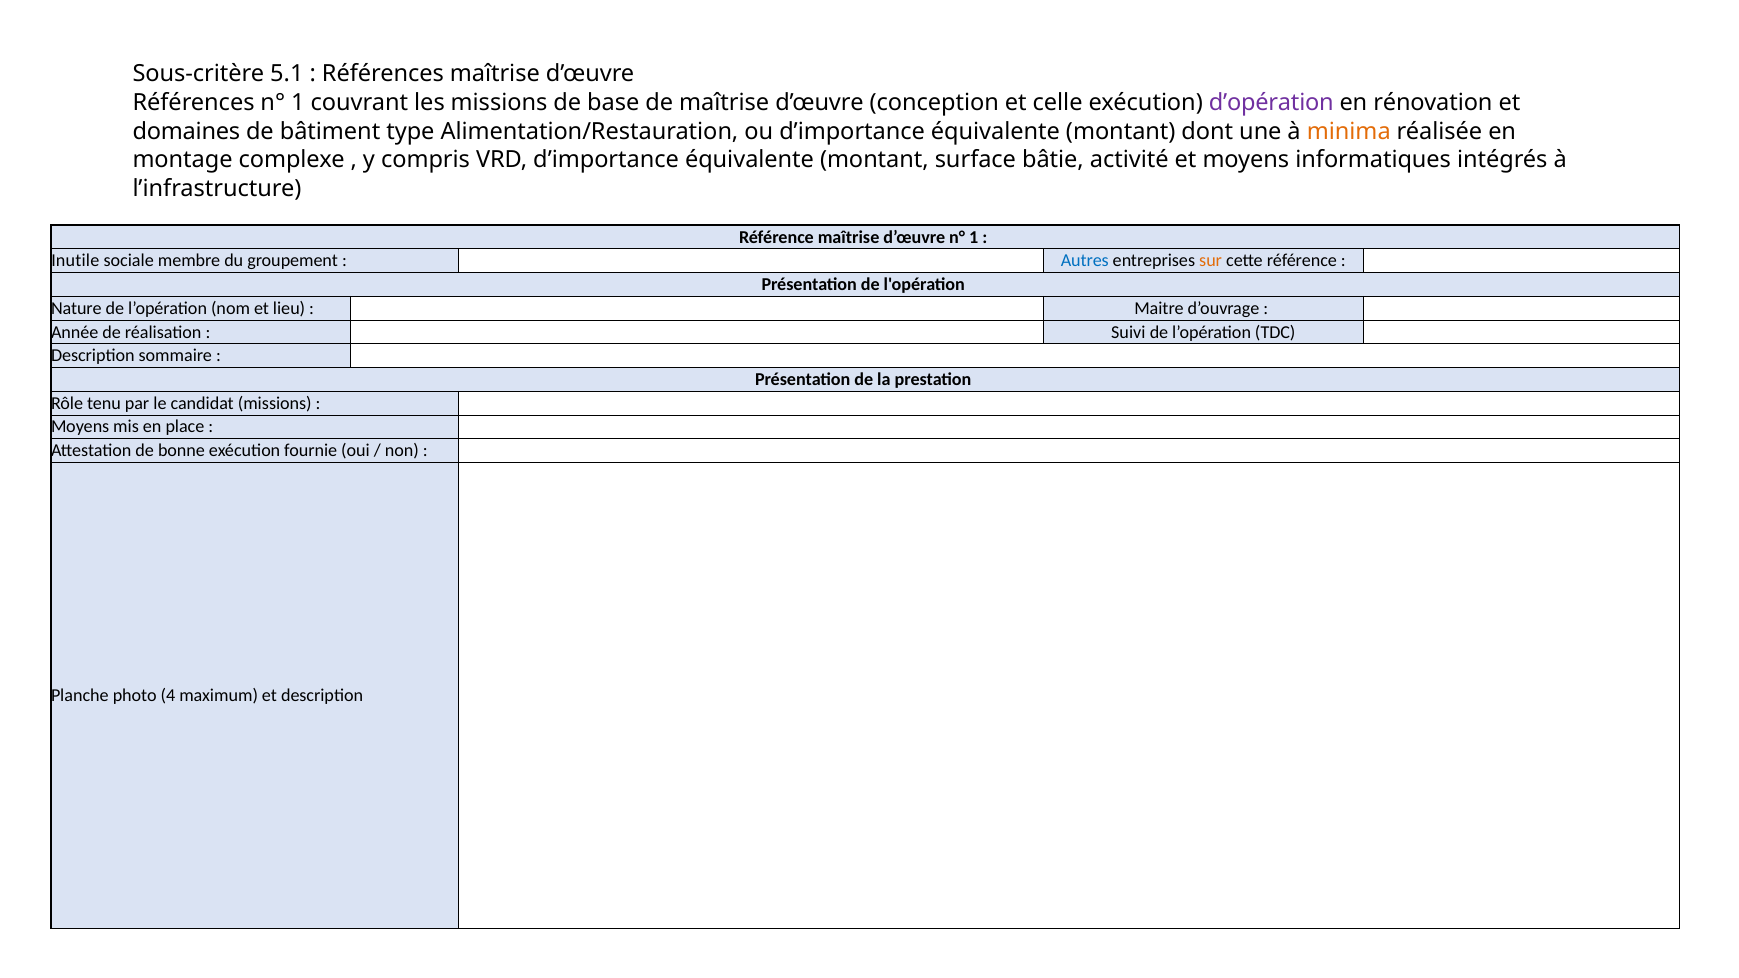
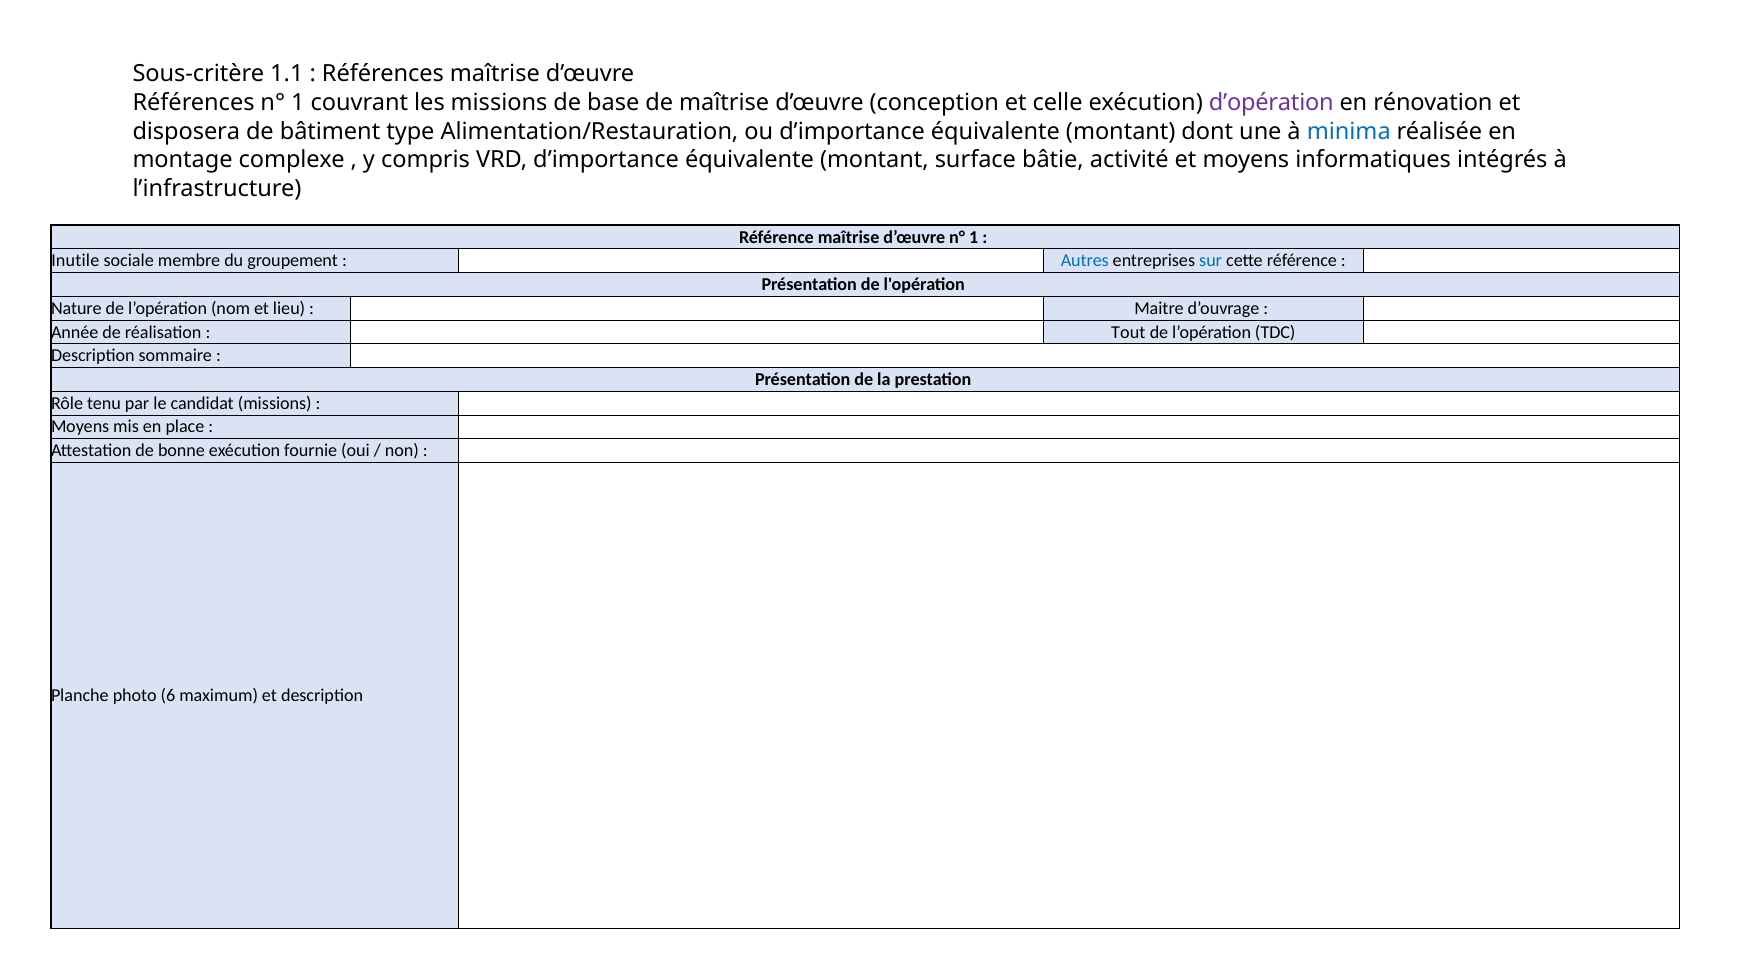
5.1: 5.1 -> 1.1 (287, 74)
domaines: domaines -> disposera (186, 131)
minima colour: orange -> blue (1349, 131)
sur colour: orange -> blue (1211, 261)
Suivi: Suivi -> Tout (1128, 332)
4: 4 -> 6 (168, 696)
